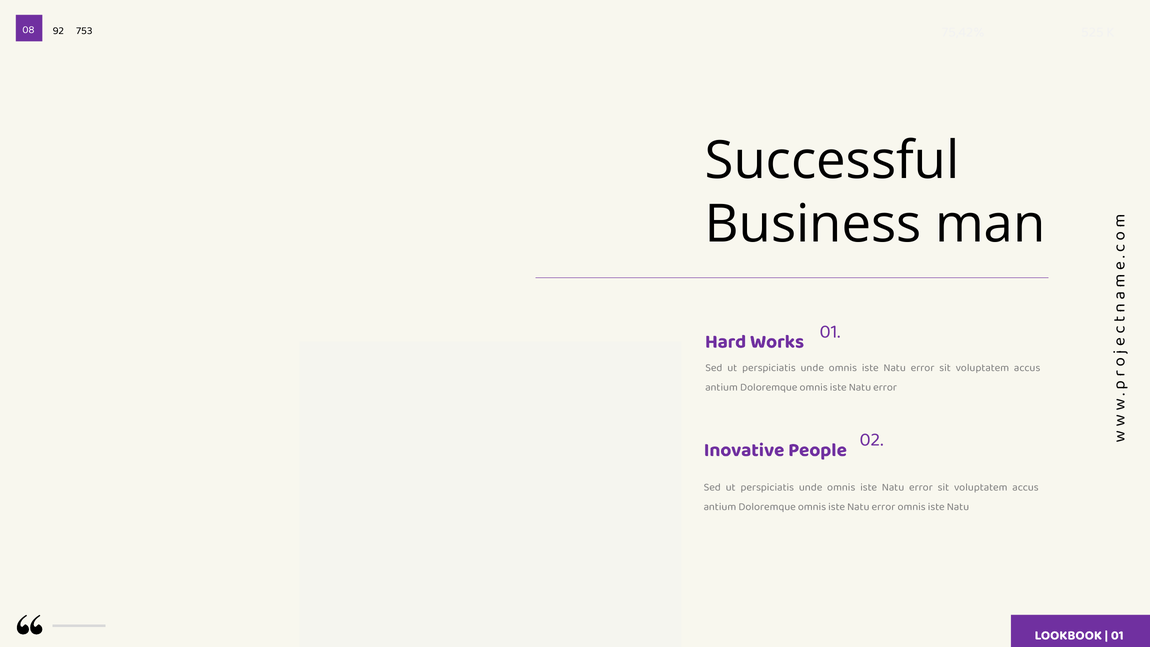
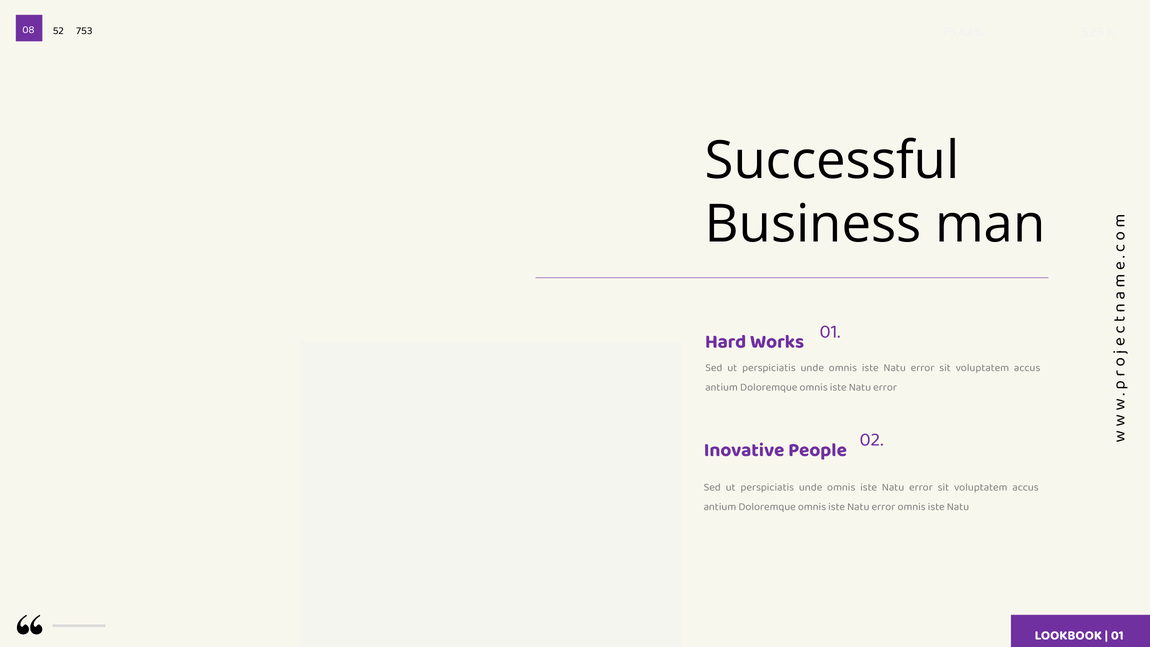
92: 92 -> 52 (58, 31)
